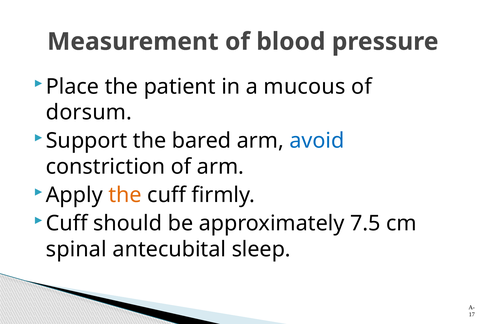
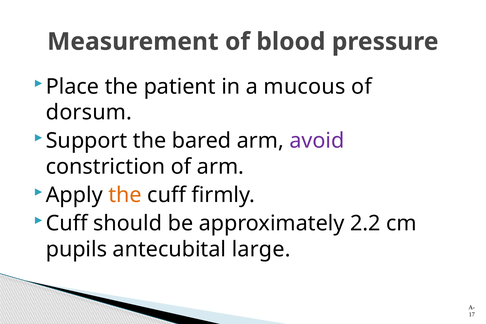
avoid colour: blue -> purple (317, 141)
7.5: 7.5 -> 2.2 (365, 223)
spinal: spinal -> pupils (76, 249)
sleep: sleep -> large (261, 249)
